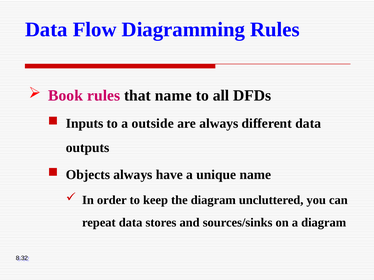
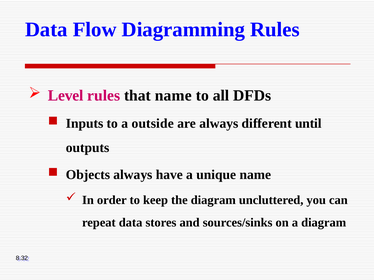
Book: Book -> Level (66, 96)
different data: data -> until (308, 124)
